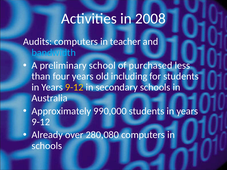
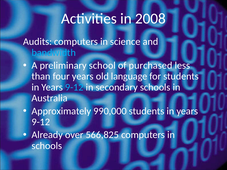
teacher: teacher -> science (125, 42)
including: including -> language (129, 76)
9-12 colour: yellow -> light blue (74, 87)
280,080: 280,080 -> 566,825 (102, 135)
